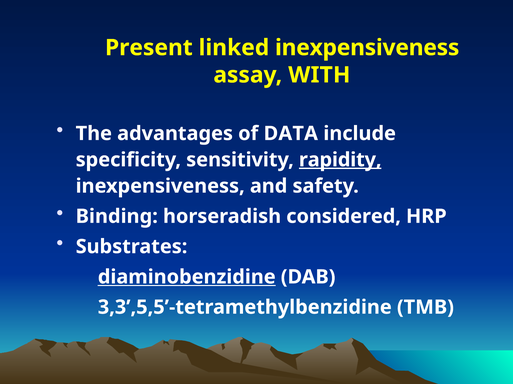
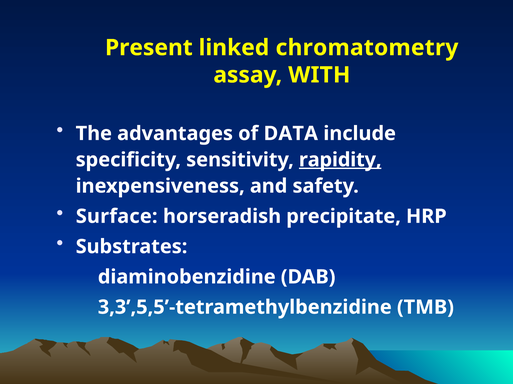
linked inexpensiveness: inexpensiveness -> chromatometry (367, 48)
Binding: Binding -> Surface (117, 217)
considered: considered -> precipitate (344, 217)
diaminobenzidine underline: present -> none (187, 277)
